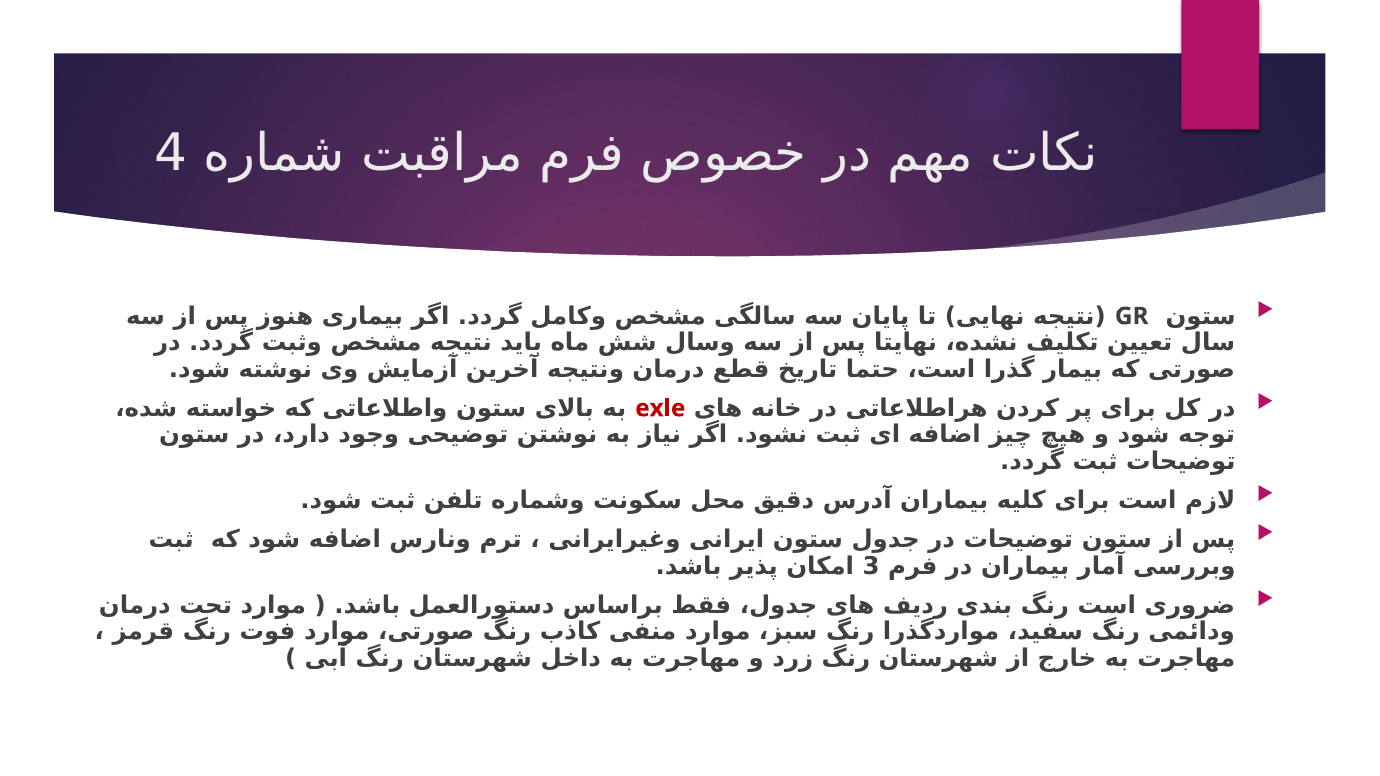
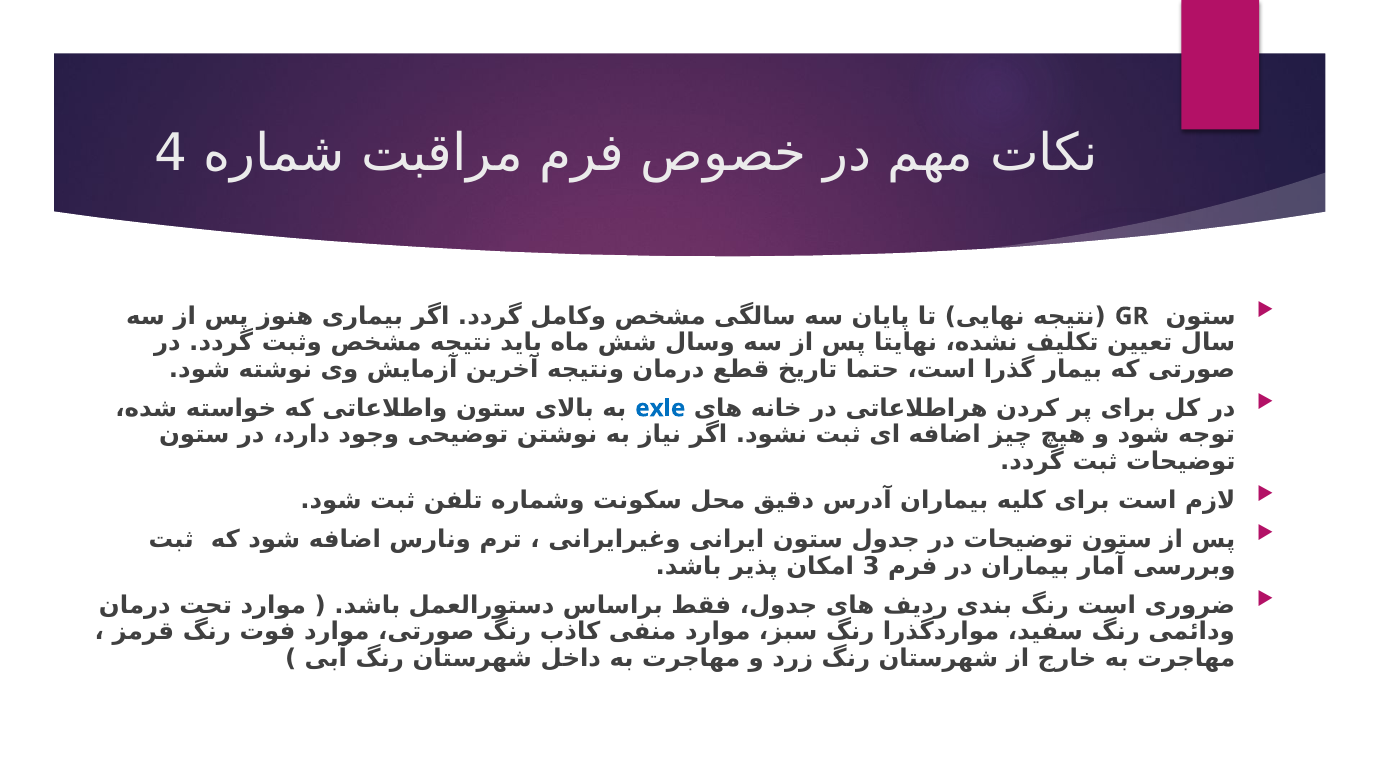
exle colour: red -> blue (660, 408)
